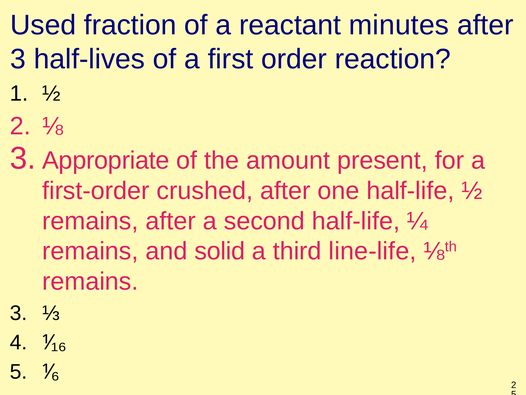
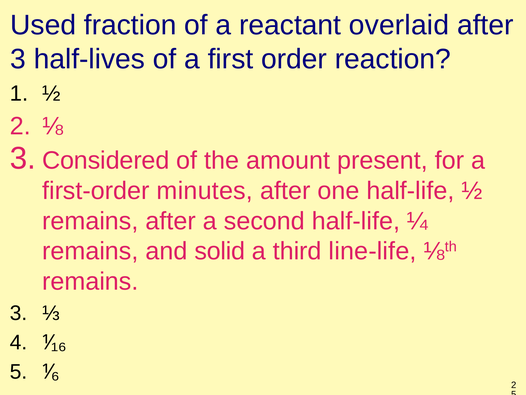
minutes: minutes -> overlaid (399, 25)
Appropriate: Appropriate -> Considered (106, 160)
crushed: crushed -> minutes (205, 191)
